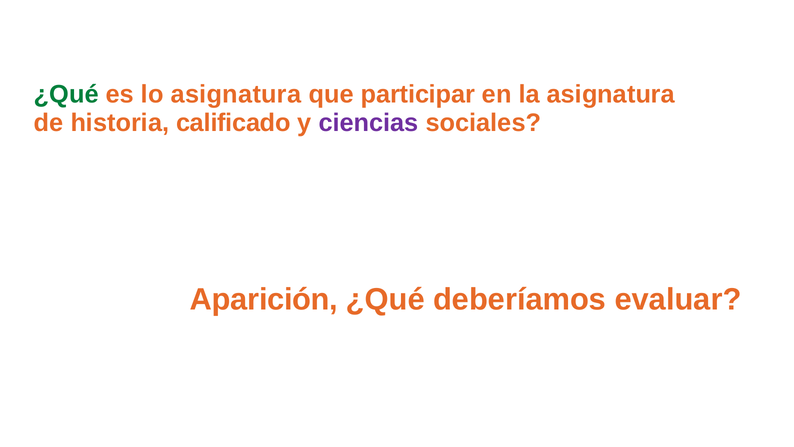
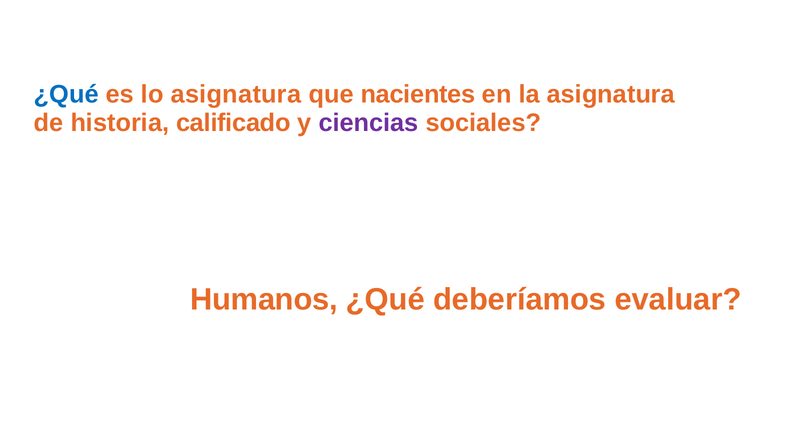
¿Qué colour: green -> blue (66, 94)
participar: participar -> nacientes (418, 94)
Aparición: Aparición -> Humanos (264, 299)
